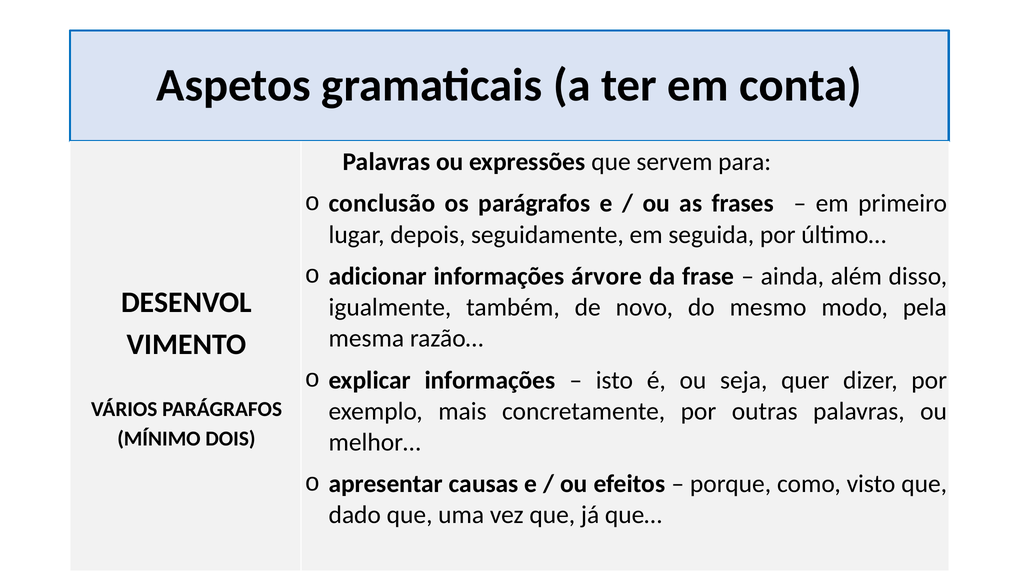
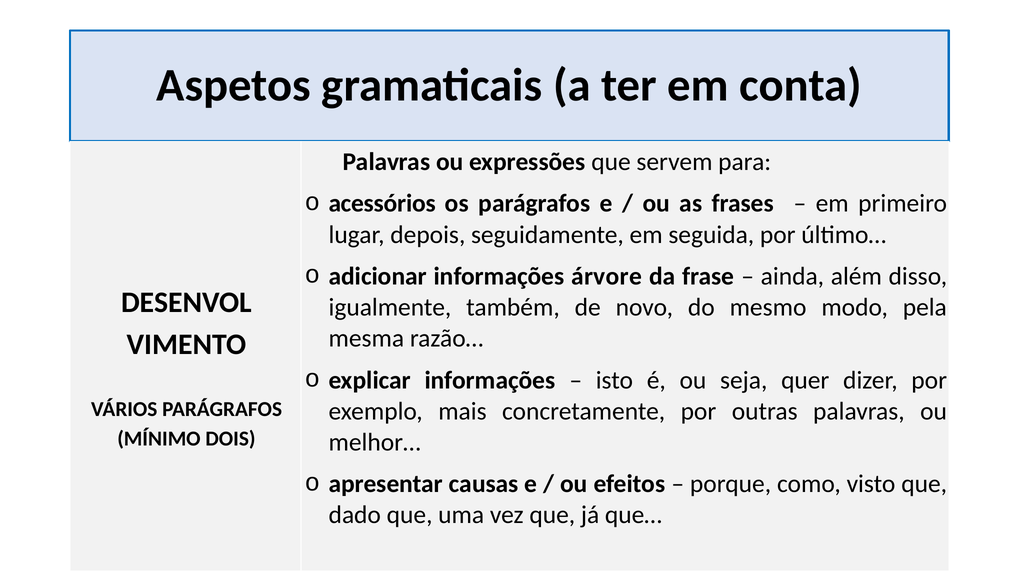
conclusão: conclusão -> acessórios (382, 204)
